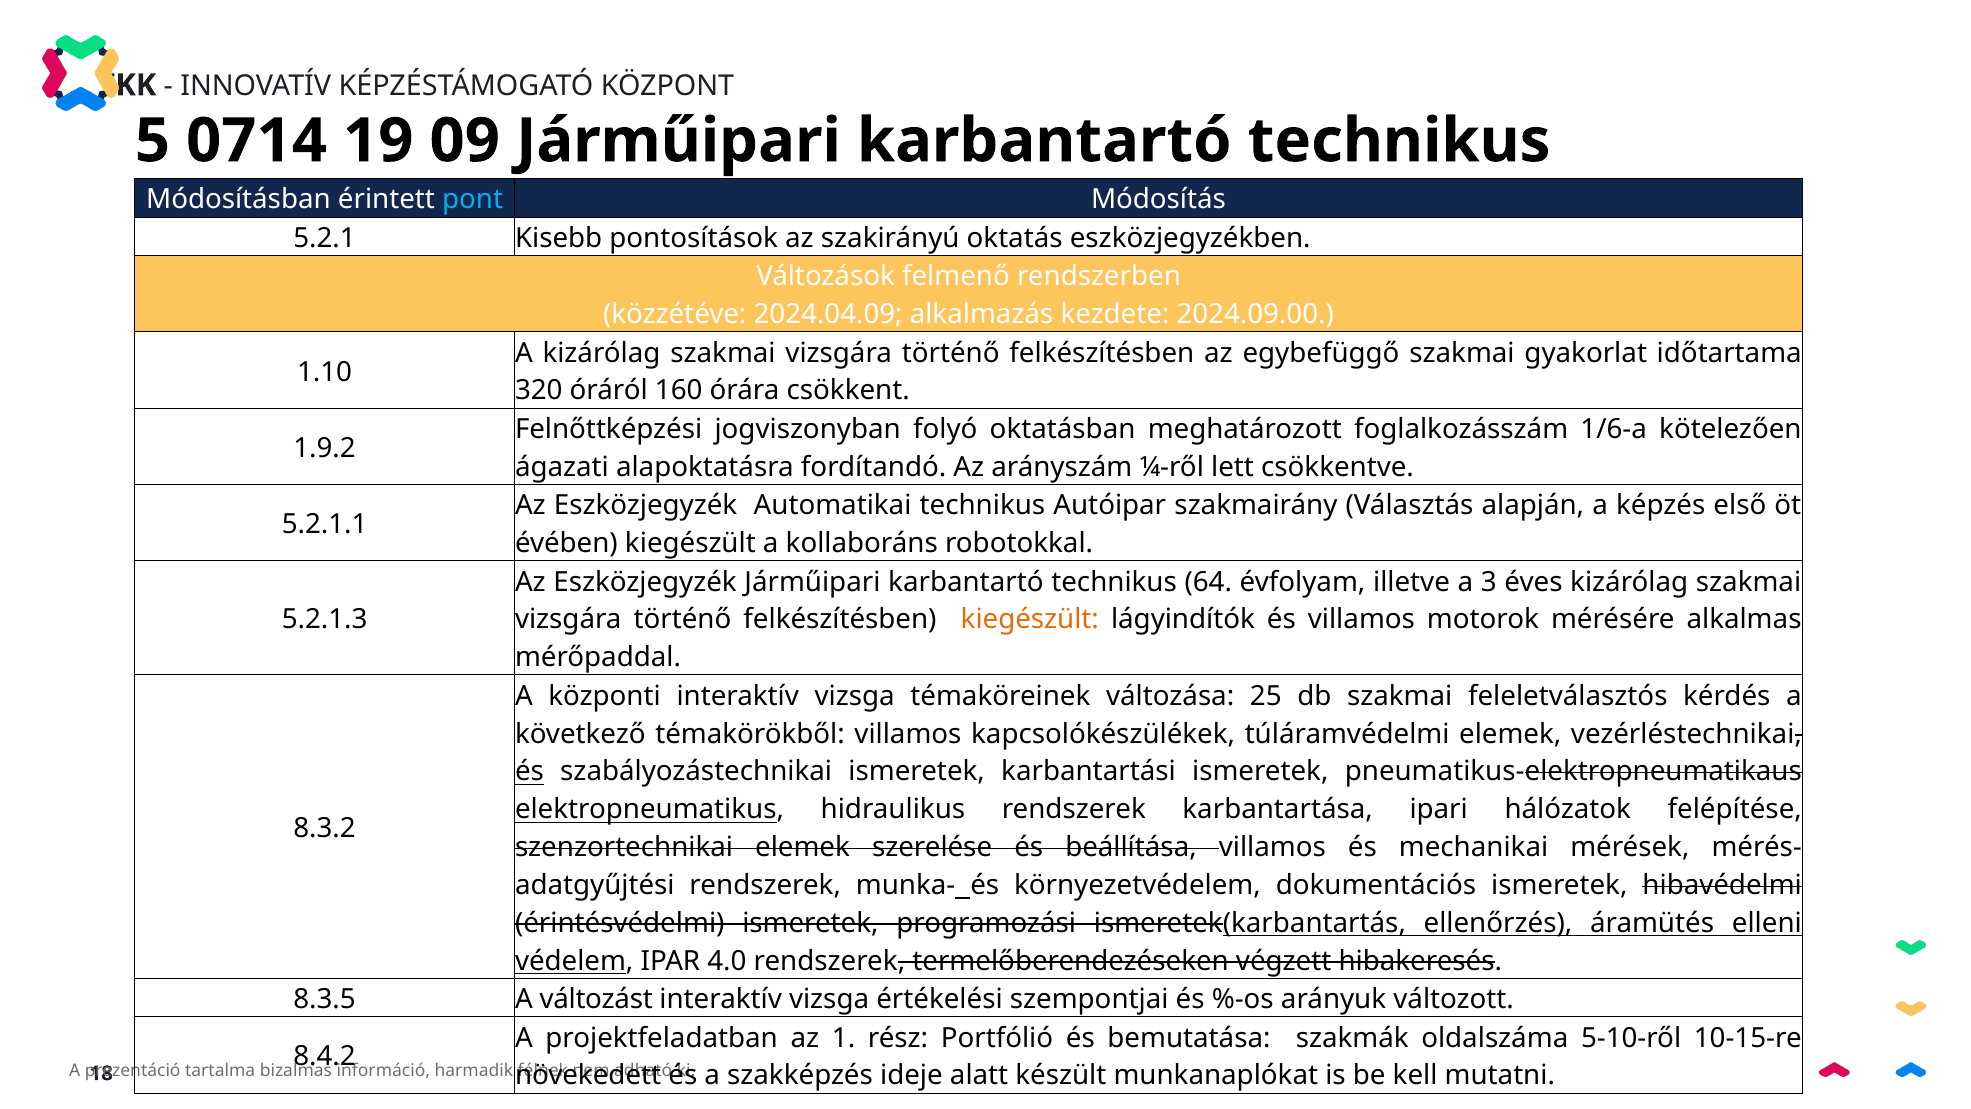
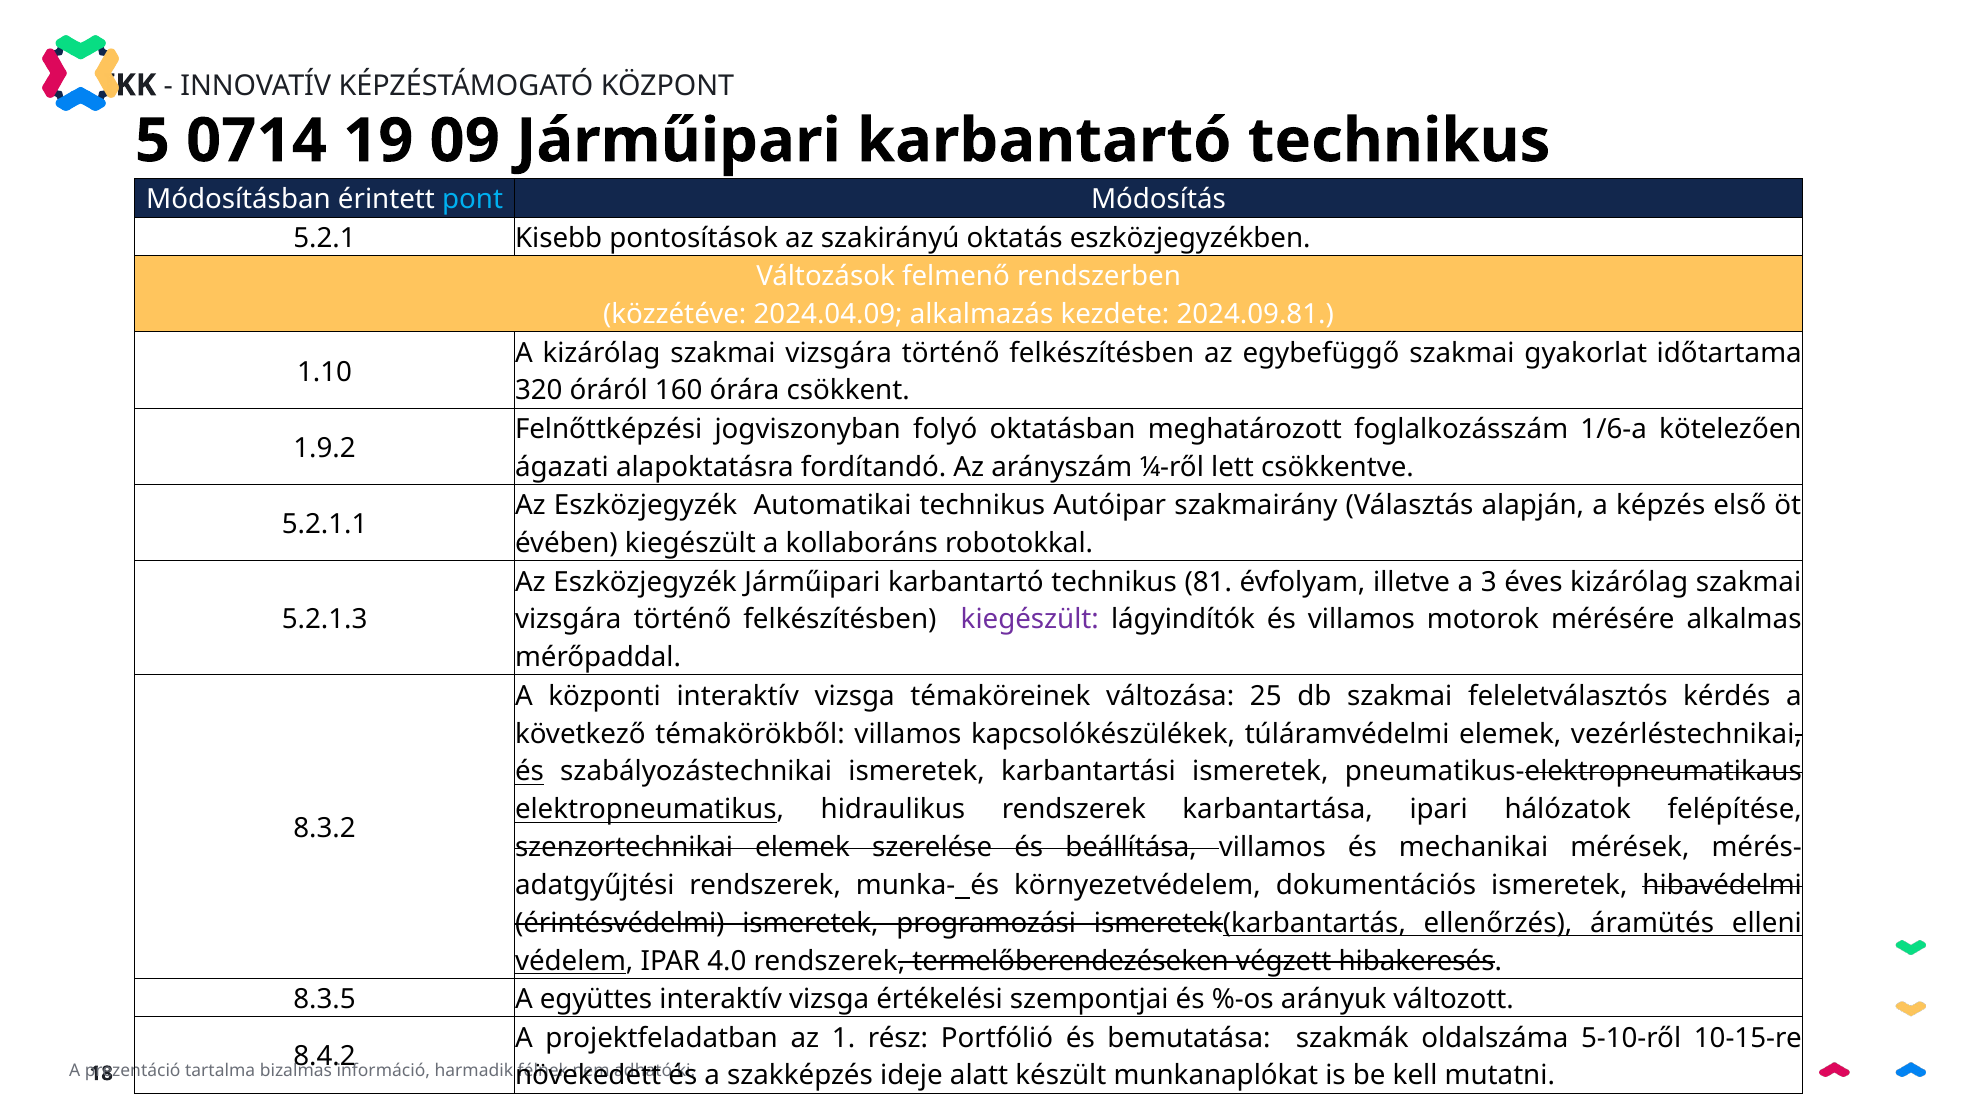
2024.09.00: 2024.09.00 -> 2024.09.81 (1255, 314)
64: 64 -> 81 (1208, 582)
kiegészült colour: orange -> purple (1030, 620)
változást: változást -> együttes (596, 999)
